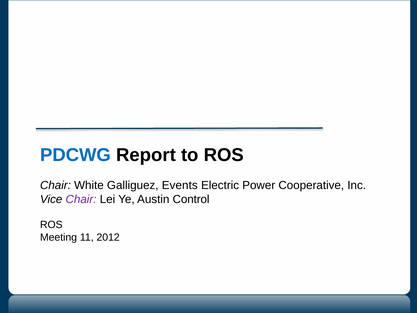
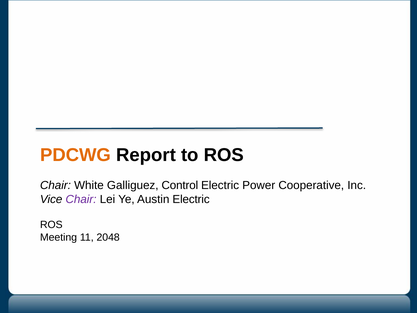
PDCWG colour: blue -> orange (76, 155)
Events: Events -> Control (180, 185)
Austin Control: Control -> Electric (191, 199)
2012: 2012 -> 2048 (108, 237)
